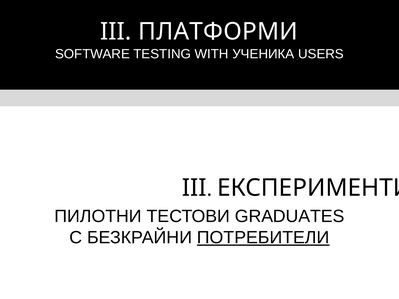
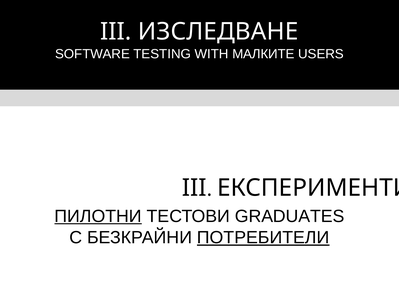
ПЛАТФОРМИ: ПЛАТФОРМИ -> ИЗСЛЕДВАНЕ (218, 32)
УЧЕНИКА: УЧЕНИКА -> МАЛКИТЕ (263, 54)
ПИЛОТНИ underline: none -> present (98, 216)
